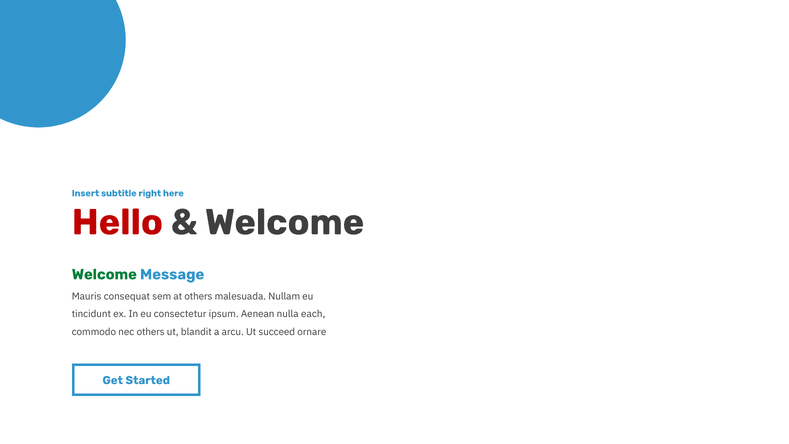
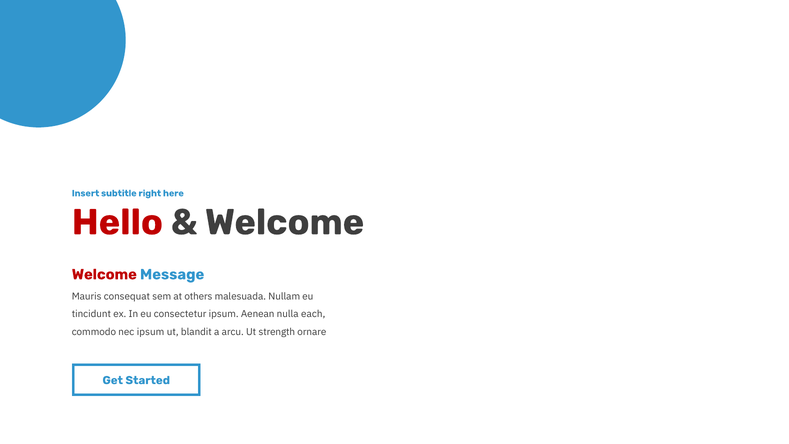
Welcome colour: green -> red (104, 274)
nec others: others -> ipsum (151, 332)
succeed: succeed -> strength (277, 332)
